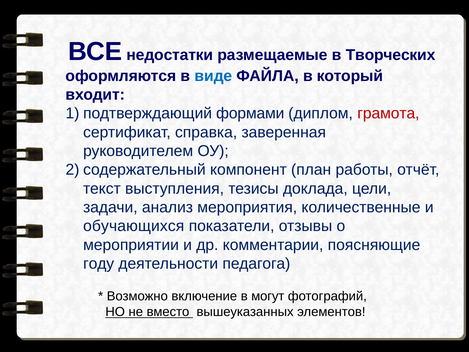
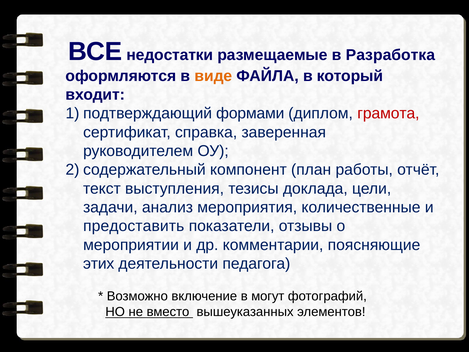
Творческих: Творческих -> Разработка (391, 55)
виде colour: blue -> orange (213, 76)
обучающихся: обучающихся -> предоставить (134, 226)
году: году -> этих (99, 263)
